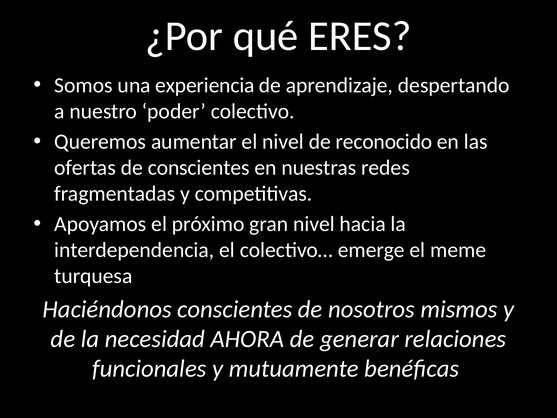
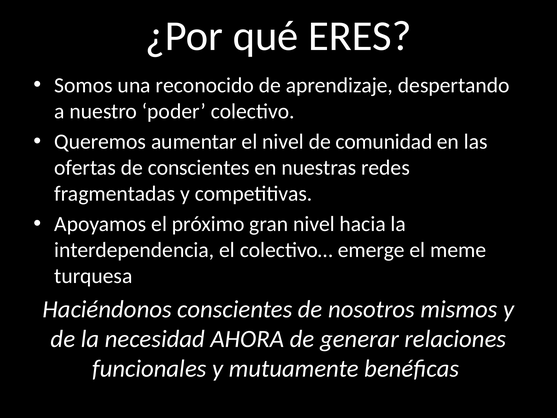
experiencia: experiencia -> reconocido (205, 85)
reconocido: reconocido -> comunidad (384, 142)
